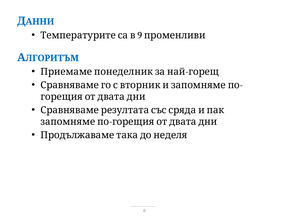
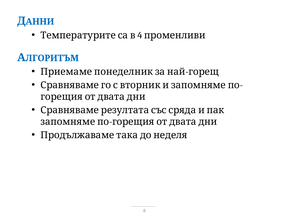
9: 9 -> 4 (140, 35)
